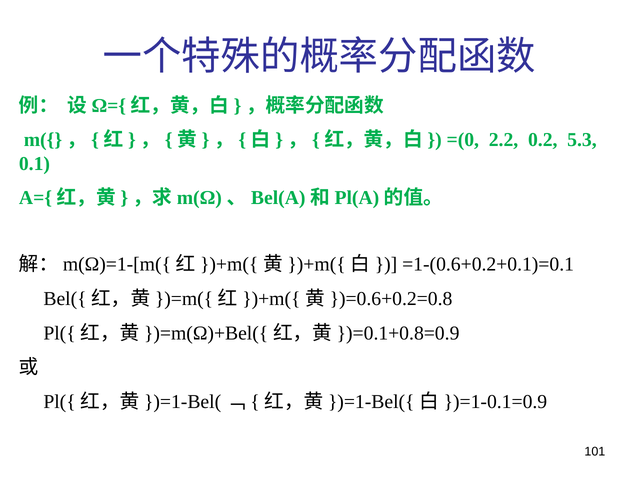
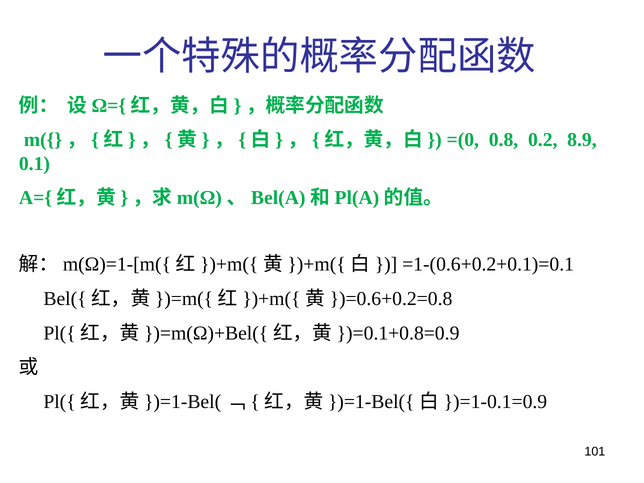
2.2: 2.2 -> 0.8 (504, 140)
5.3: 5.3 -> 8.9 (582, 140)
